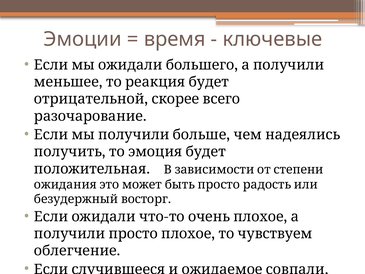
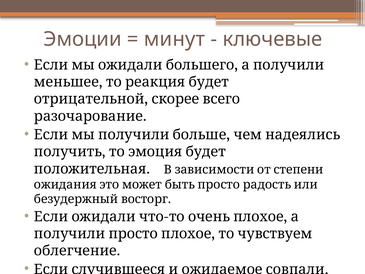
время: время -> минут (175, 39)
